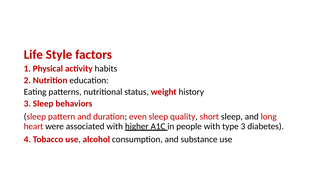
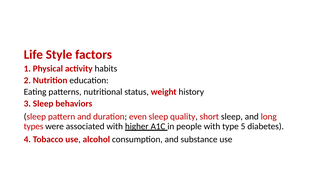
heart: heart -> types (34, 127)
type 3: 3 -> 5 (243, 127)
